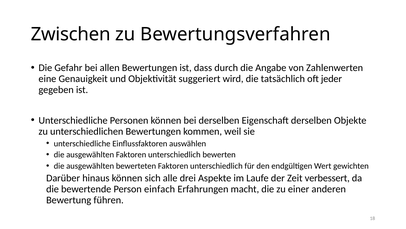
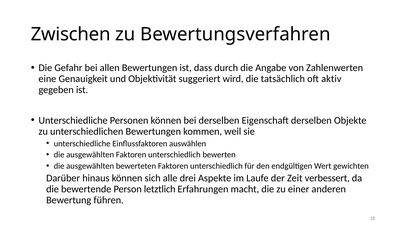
jeder: jeder -> aktiv (331, 79)
einfach: einfach -> letztlich (160, 189)
